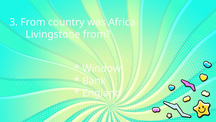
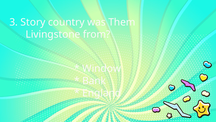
3 From: From -> Story (33, 22)
Africa: Africa -> Them (122, 22)
